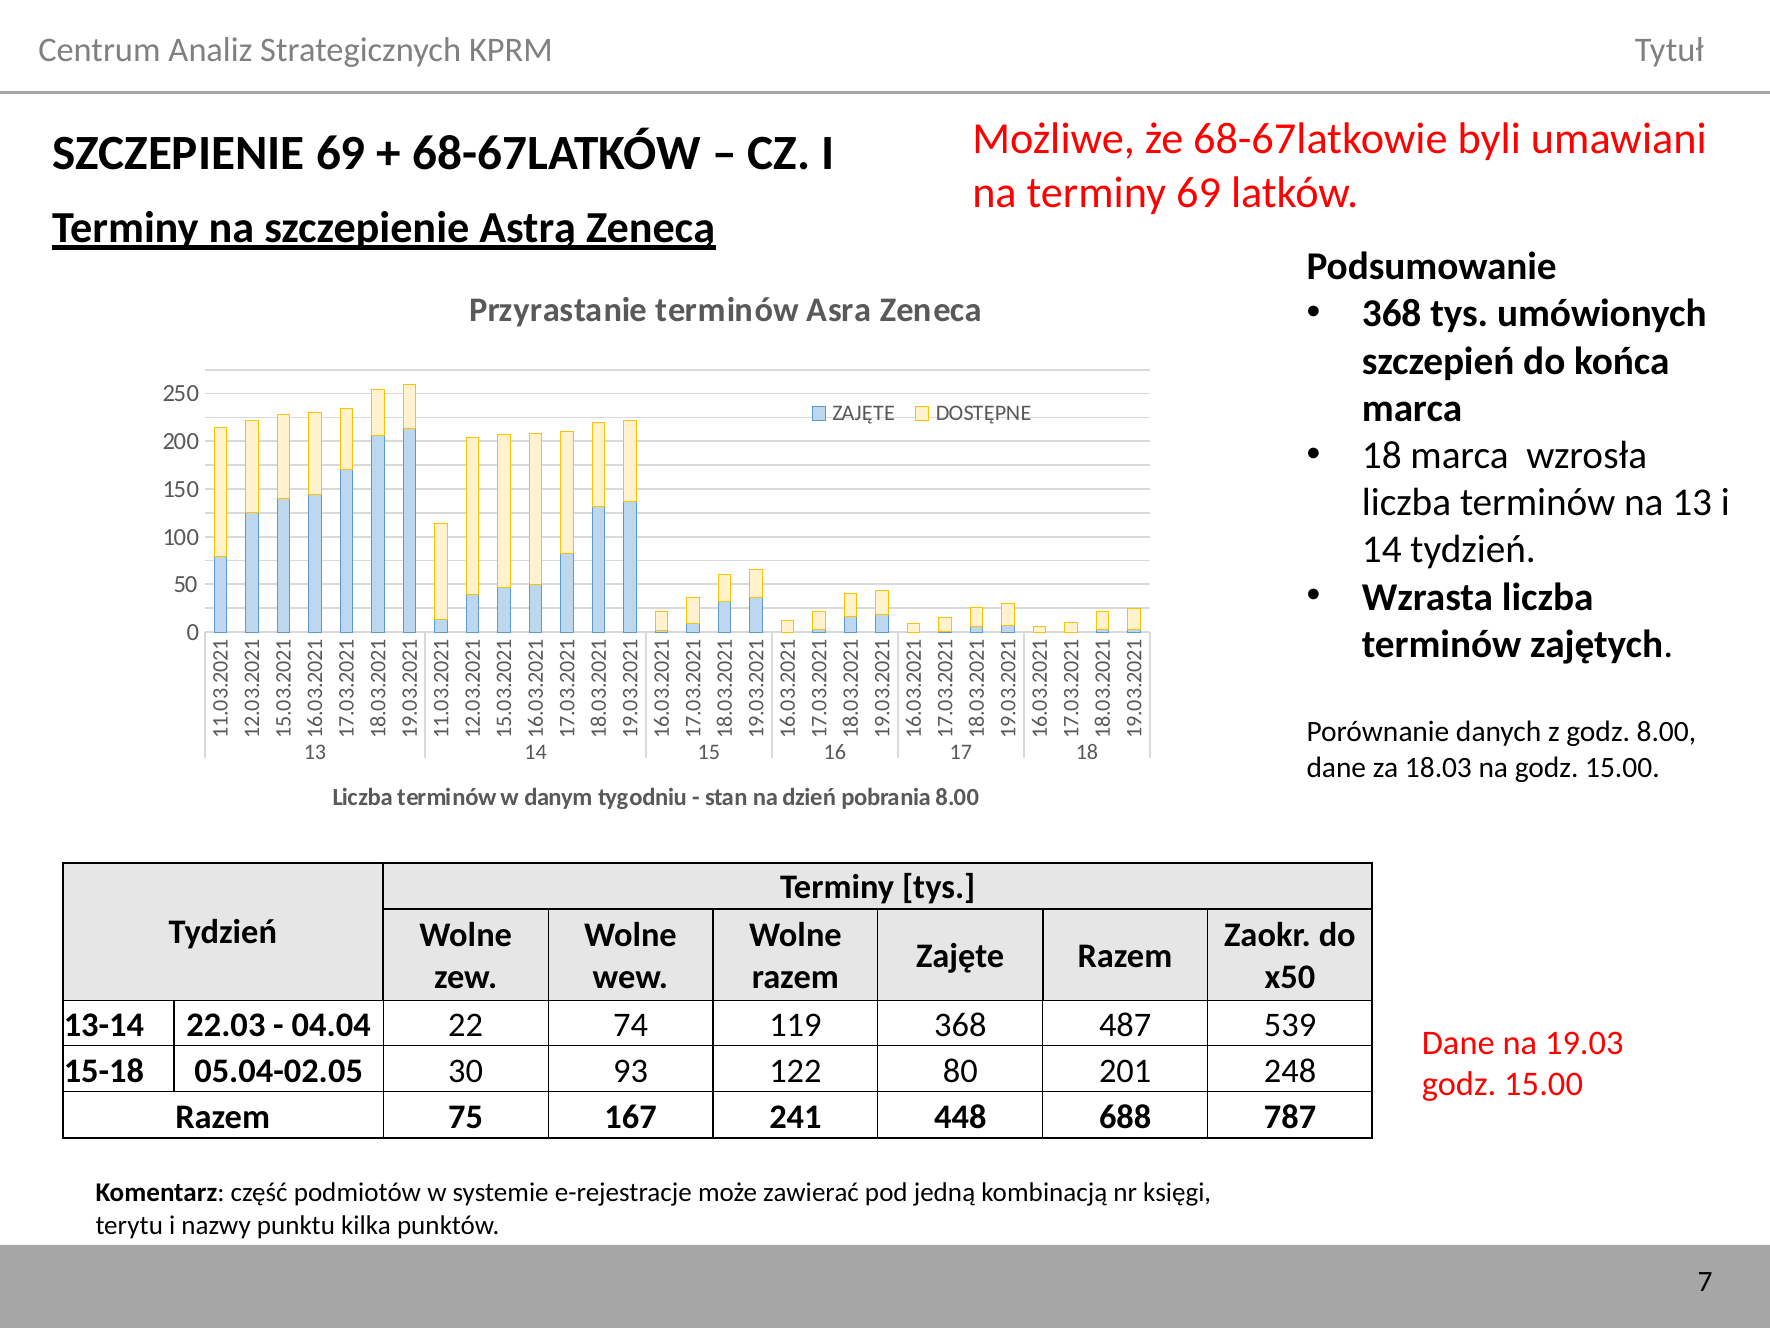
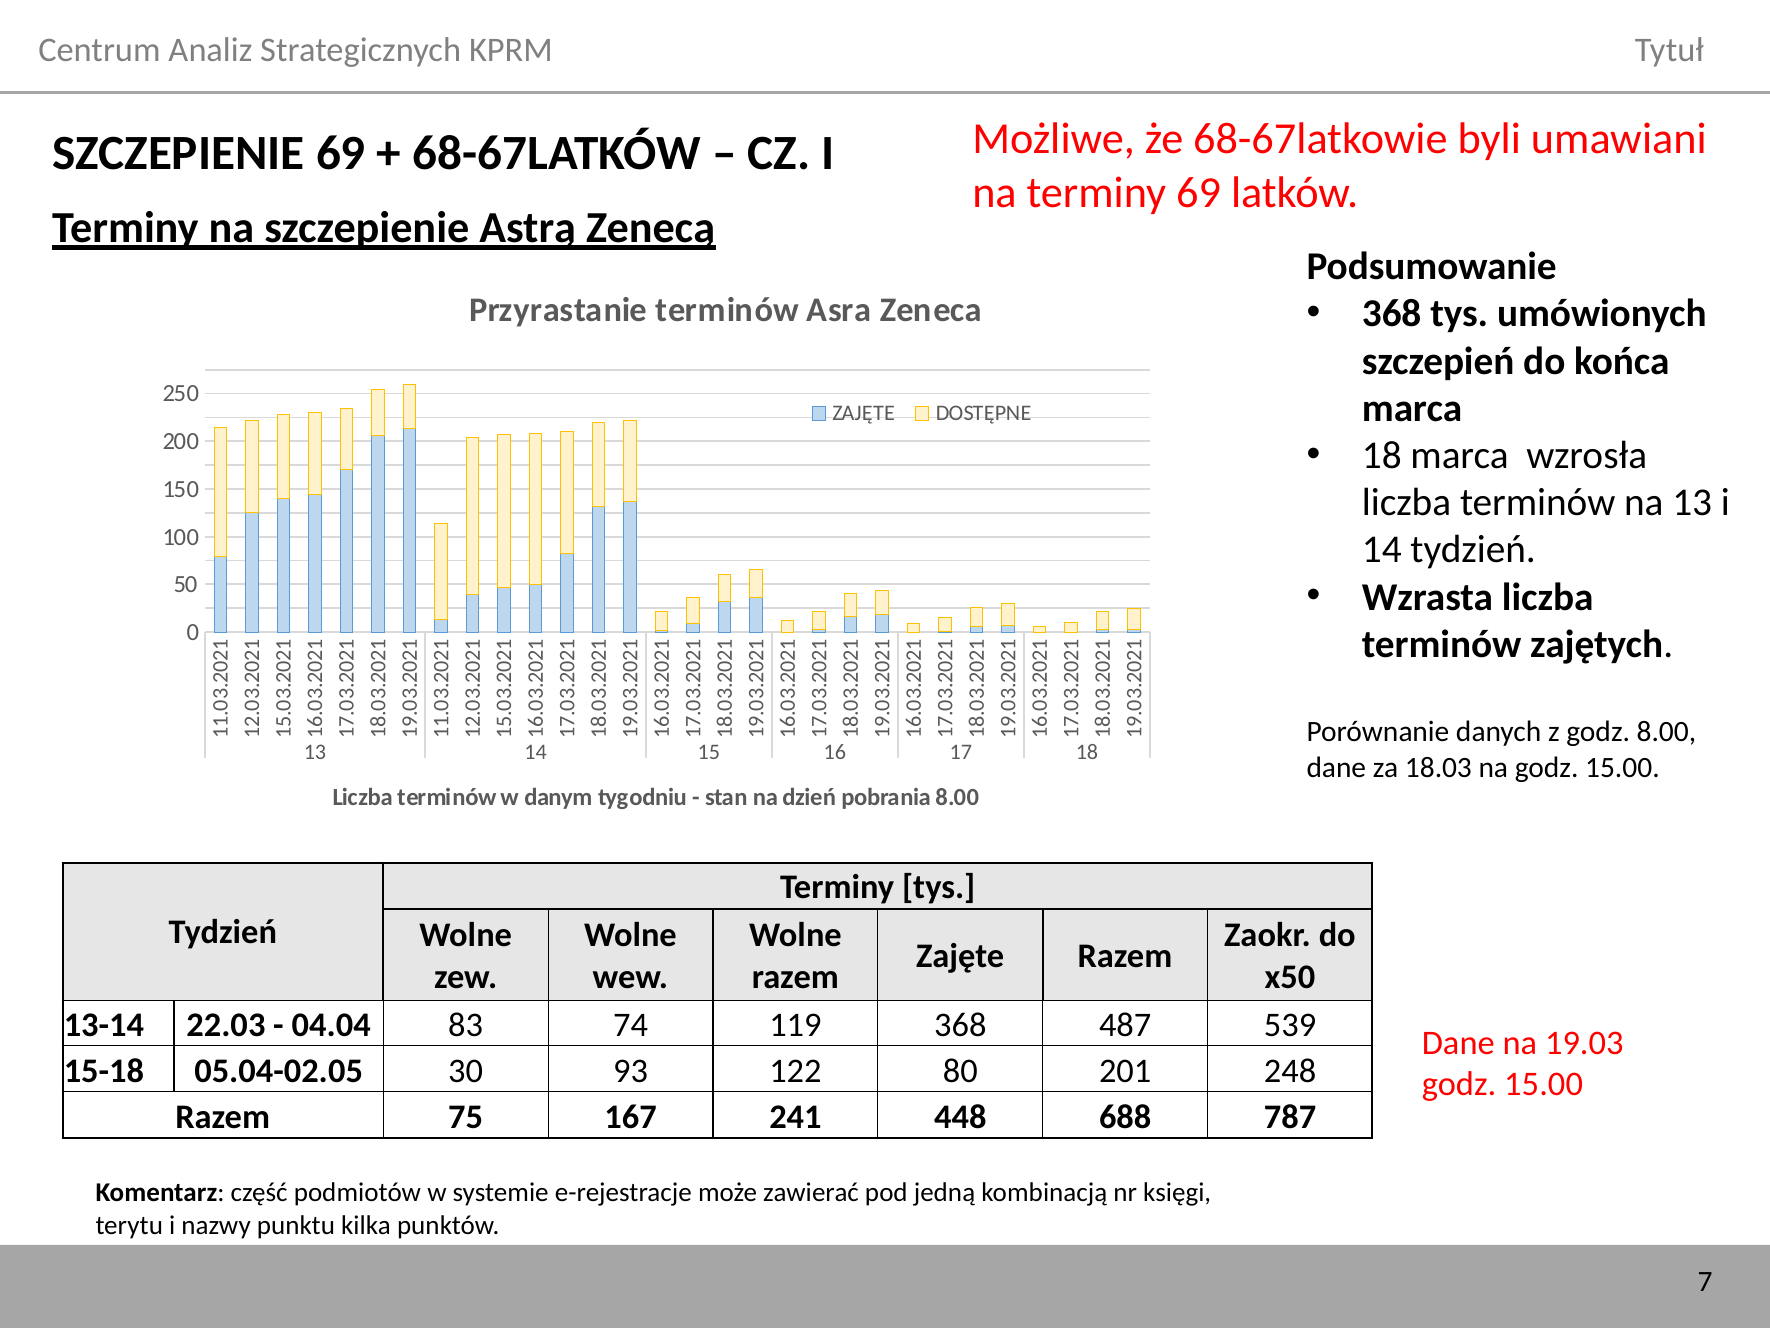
22: 22 -> 83 (466, 1025)
